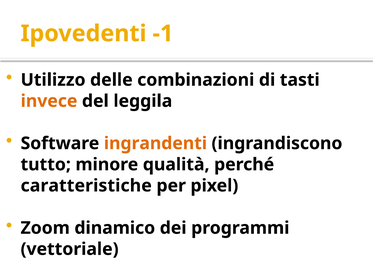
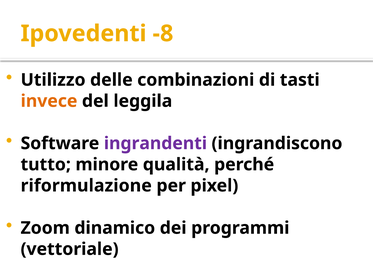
-1: -1 -> -8 (163, 34)
ingrandenti colour: orange -> purple (155, 143)
caratteristiche: caratteristiche -> riformulazione (86, 185)
